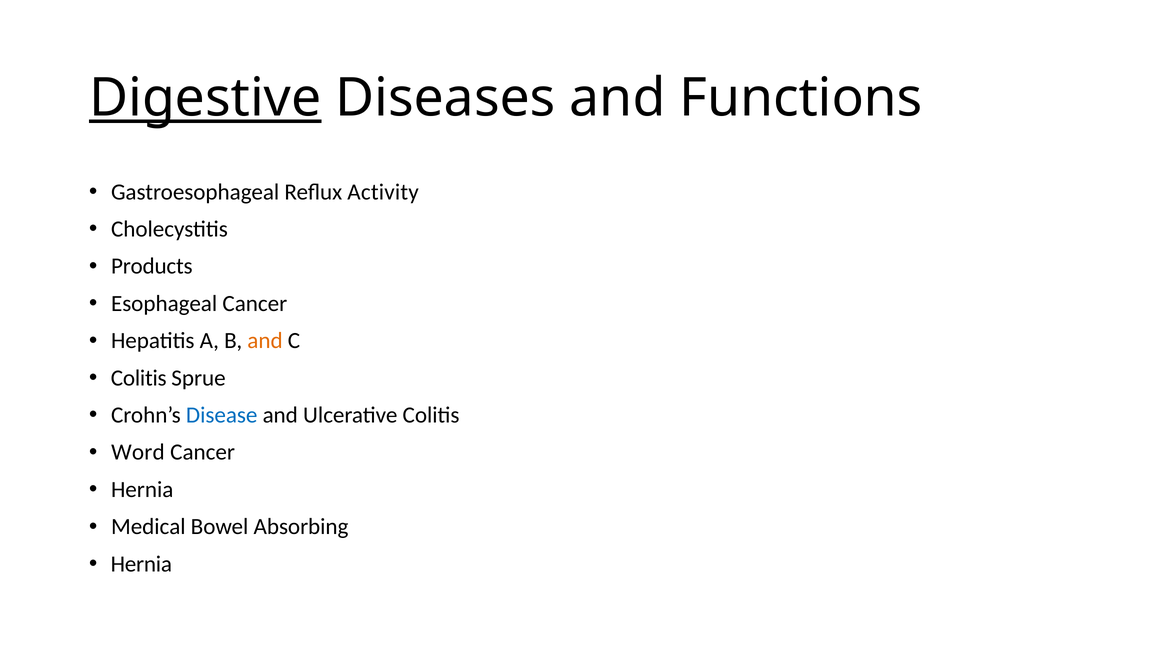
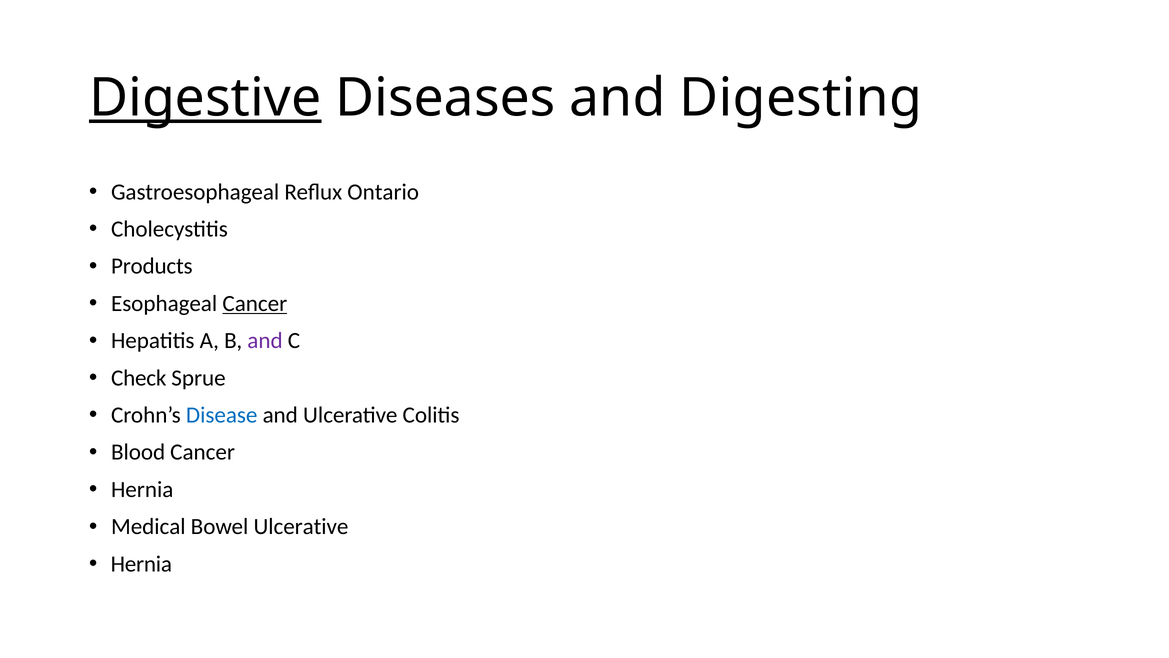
Functions: Functions -> Digesting (801, 98)
Activity: Activity -> Ontario (383, 192)
Cancer underline: none -> present (255, 303)
and colour: orange -> purple (265, 340)
Colitis: Colitis -> Check (139, 378)
Word: Word -> Blood (138, 452)
Bowel Absorbing: Absorbing -> Ulcerative (301, 526)
